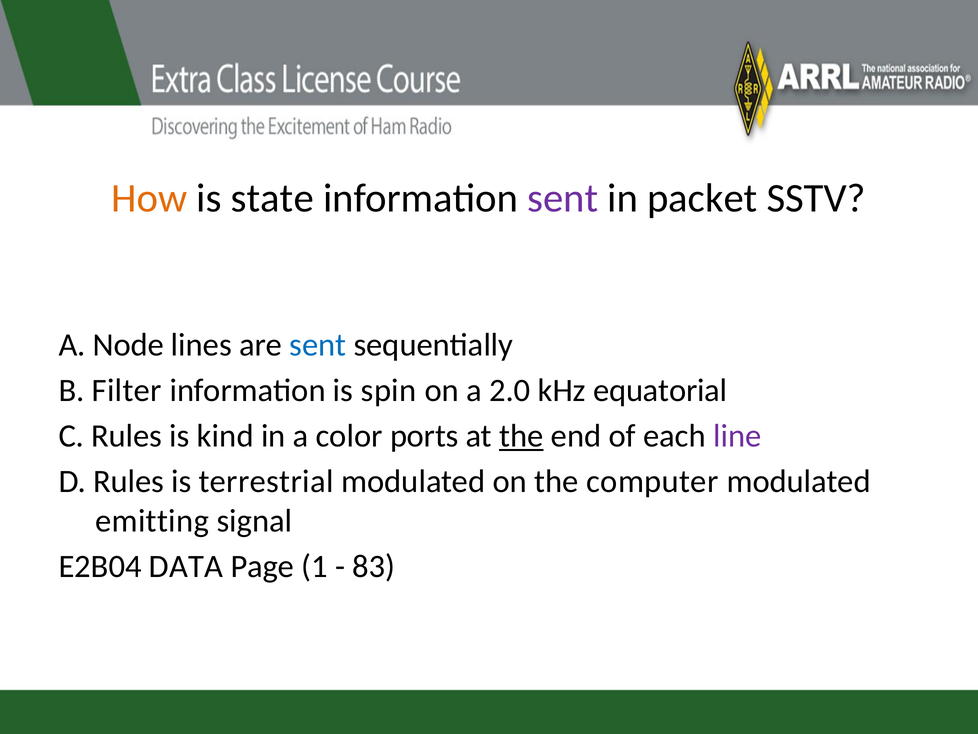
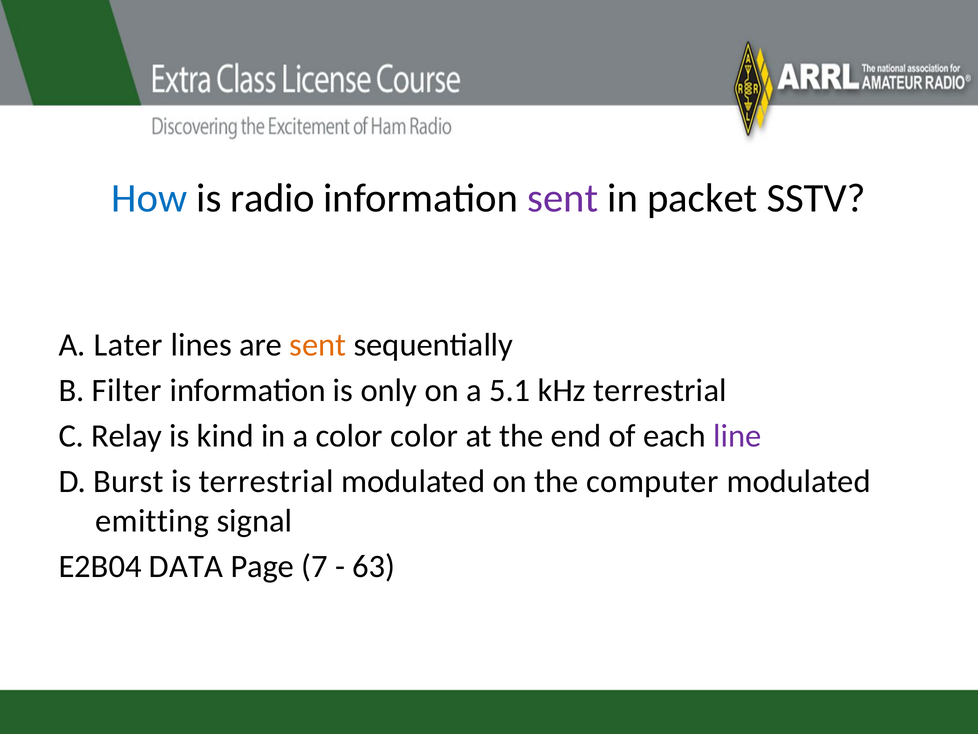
How colour: orange -> blue (149, 198)
state: state -> radio (273, 198)
Node: Node -> Later (128, 345)
sent colour: blue -> orange (318, 345)
spin: spin -> only (389, 390)
2.0: 2.0 -> 5.1 (510, 390)
kHz equatorial: equatorial -> terrestrial (660, 390)
C Rules: Rules -> Relay (127, 436)
color ports: ports -> color (424, 436)
the underline: present -> none (521, 436)
D Rules: Rules -> Burst (129, 481)
1: 1 -> 7 (314, 566)
83: 83 -> 63 (374, 566)
